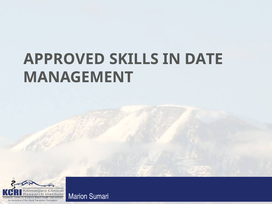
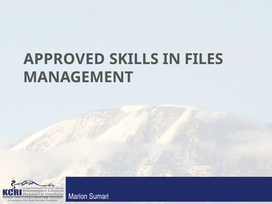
DATE: DATE -> FILES (204, 59)
